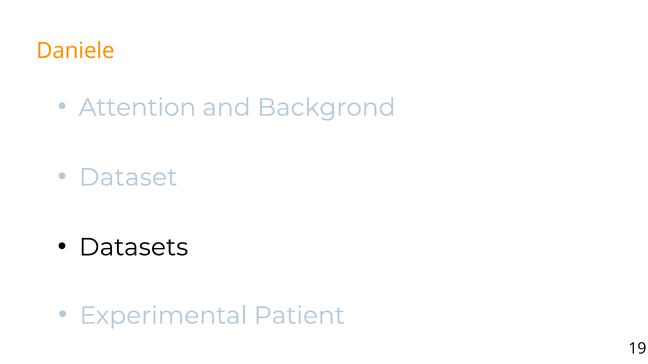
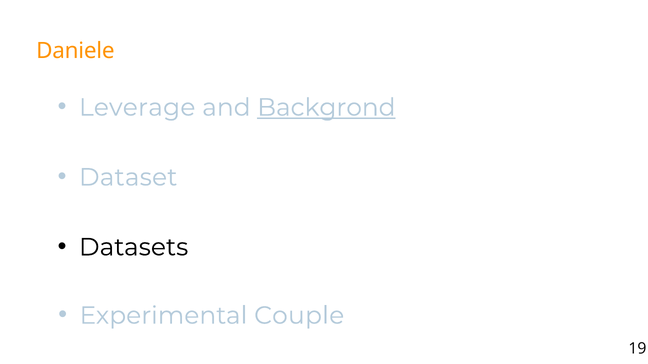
Attention: Attention -> Leverage (137, 108)
Backgrond underline: none -> present (326, 108)
Patient: Patient -> Couple (299, 316)
